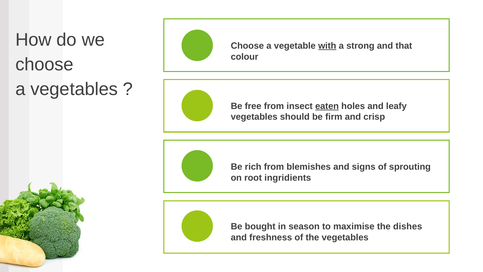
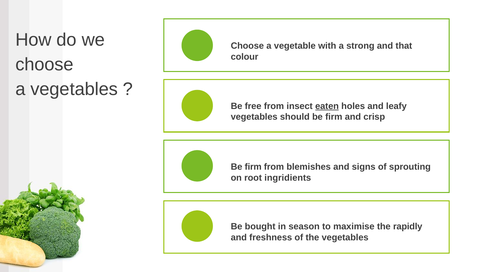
with underline: present -> none (327, 46)
rich: rich -> firm (253, 167)
dishes: dishes -> rapidly (408, 226)
